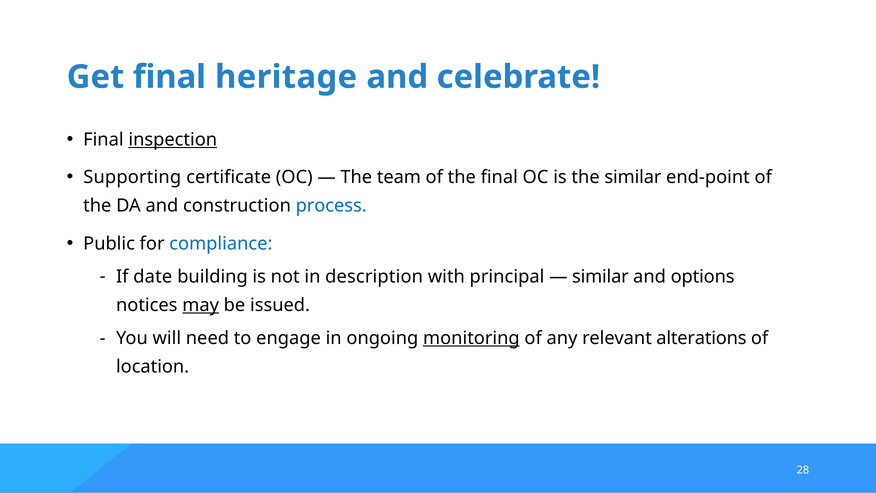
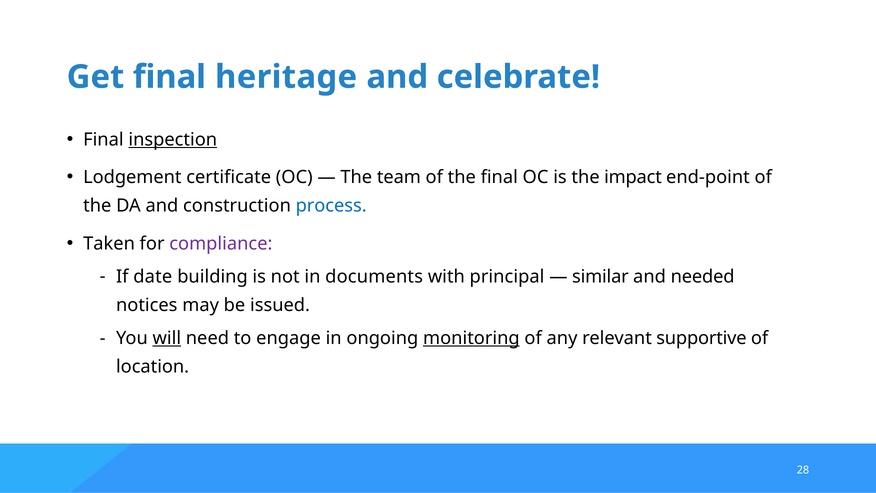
Supporting: Supporting -> Lodgement (132, 177)
the similar: similar -> impact (633, 177)
Public: Public -> Taken (109, 243)
compliance colour: blue -> purple (221, 243)
description: description -> documents (374, 277)
options: options -> needed (703, 277)
may underline: present -> none (201, 305)
will underline: none -> present (167, 338)
alterations: alterations -> supportive (701, 338)
